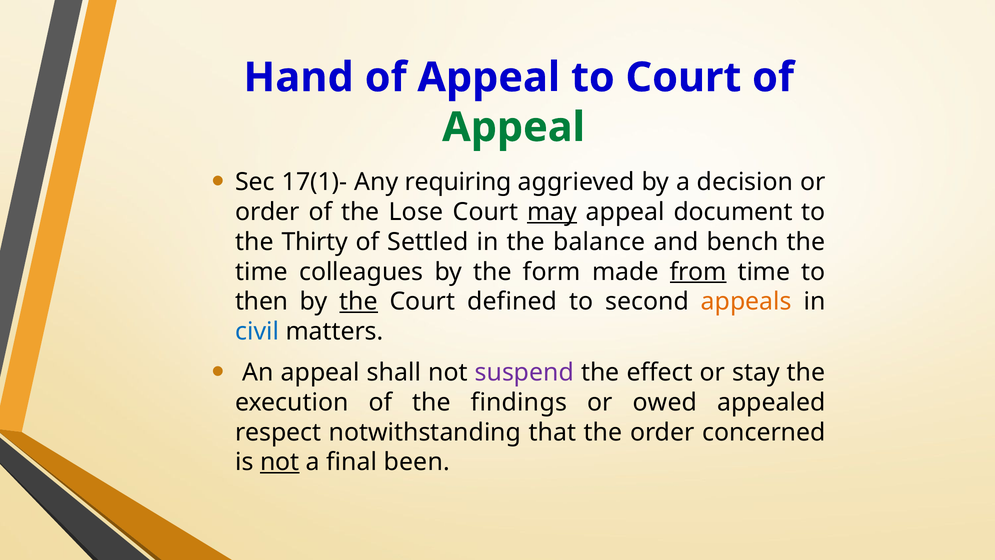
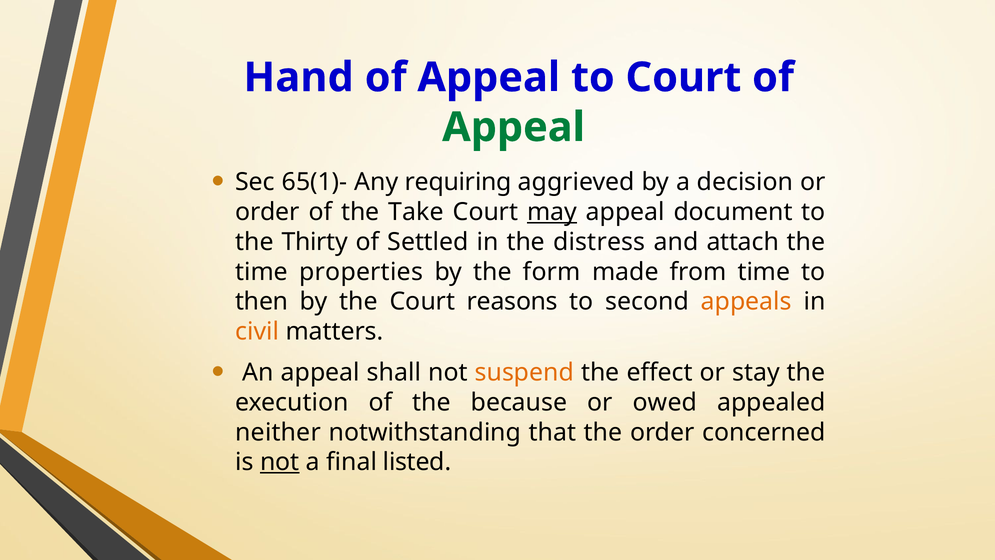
17(1)-: 17(1)- -> 65(1)- (315, 182)
Lose: Lose -> Take (416, 212)
balance: balance -> distress (599, 242)
bench: bench -> attach (743, 242)
colleagues: colleagues -> properties (361, 272)
from underline: present -> none (698, 272)
the underline: present -> none (359, 301)
defined: defined -> reasons (512, 301)
civil colour: blue -> orange (257, 331)
suspend colour: purple -> orange (524, 372)
findings: findings -> because (519, 402)
respect: respect -> neither (278, 432)
been: been -> listed (417, 462)
